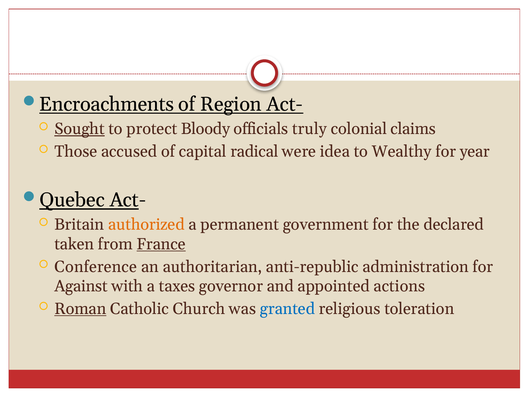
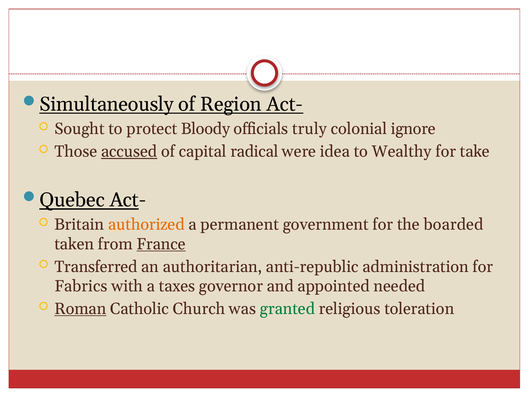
Encroachments: Encroachments -> Simultaneously (107, 104)
Sought underline: present -> none (79, 129)
claims: claims -> ignore (413, 129)
accused underline: none -> present (129, 151)
year: year -> take (475, 151)
declared: declared -> boarded (454, 224)
Conference: Conference -> Transferred (96, 266)
Against: Against -> Fabrics (81, 286)
actions: actions -> needed (399, 286)
granted colour: blue -> green (287, 309)
